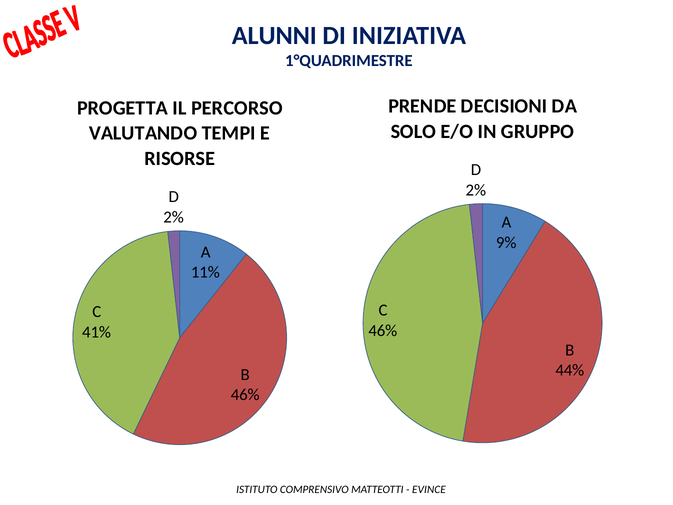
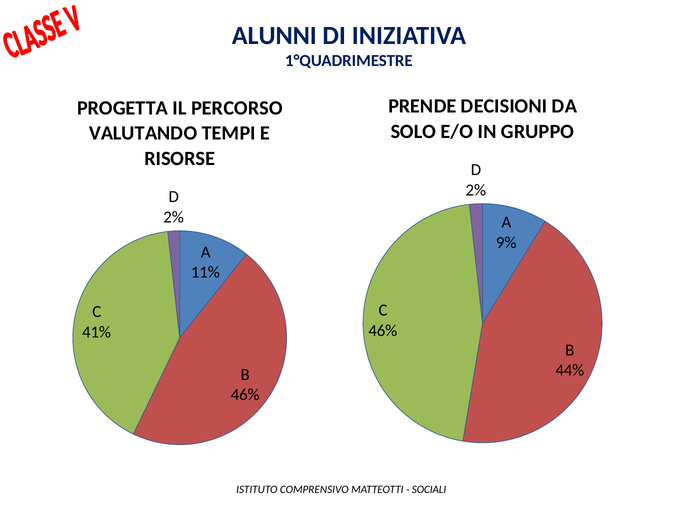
EVINCE: EVINCE -> SOCIALI (429, 489)
